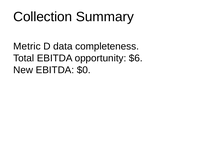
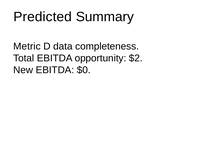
Collection: Collection -> Predicted (43, 17)
$6: $6 -> $2 (136, 58)
